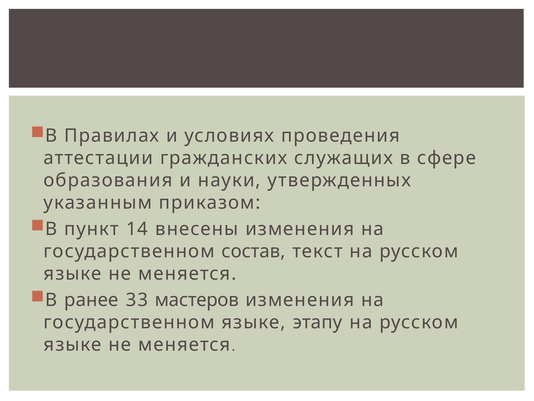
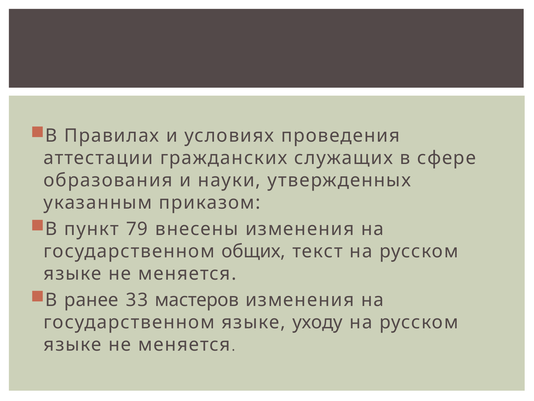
14: 14 -> 79 (137, 229)
состав: состав -> общих (254, 251)
этапу: этапу -> уходу (318, 322)
